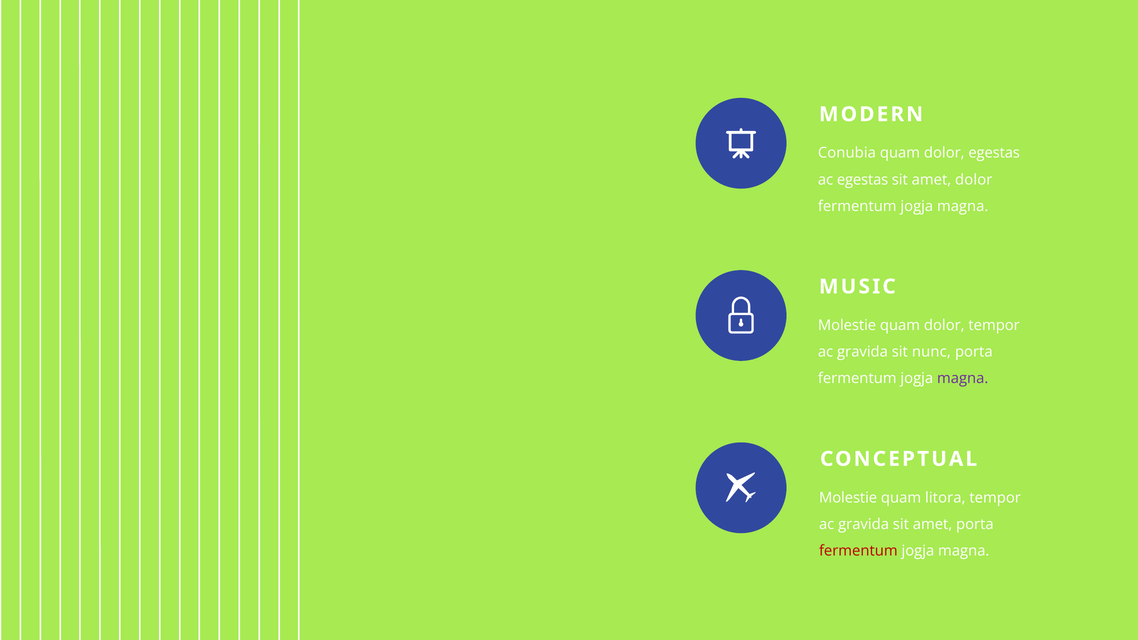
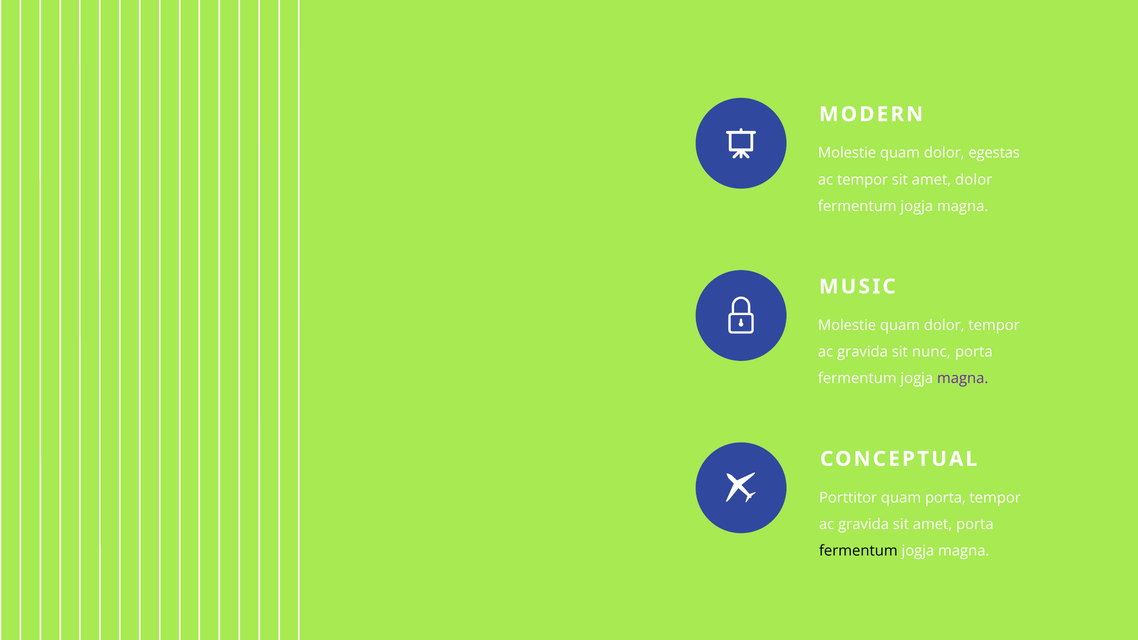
Conubia: Conubia -> Molestie (847, 153)
ac egestas: egestas -> tempor (863, 180)
Molestie: Molestie -> Porttitor (848, 498)
quam litora: litora -> porta (945, 498)
fermentum colour: red -> black (858, 551)
